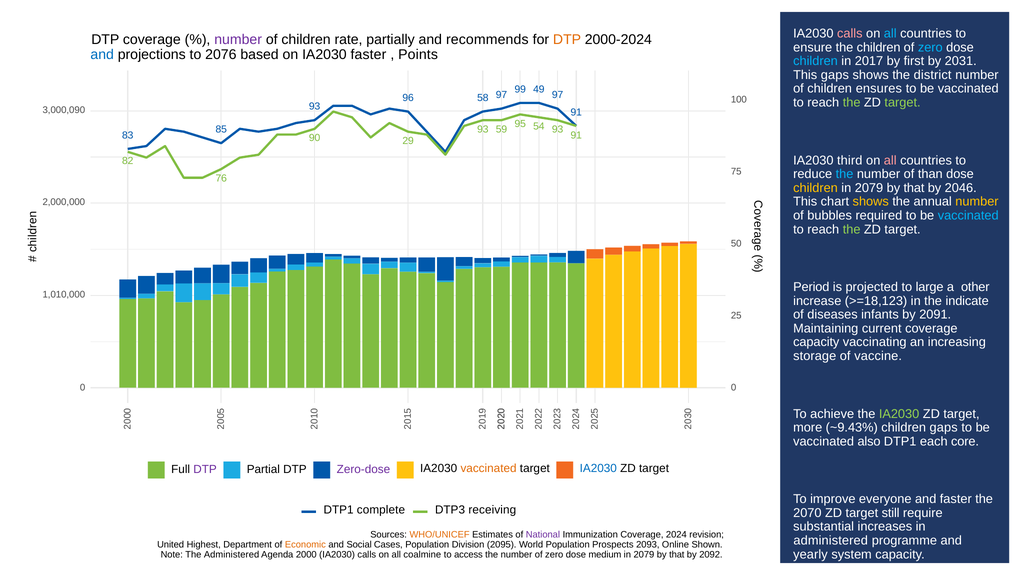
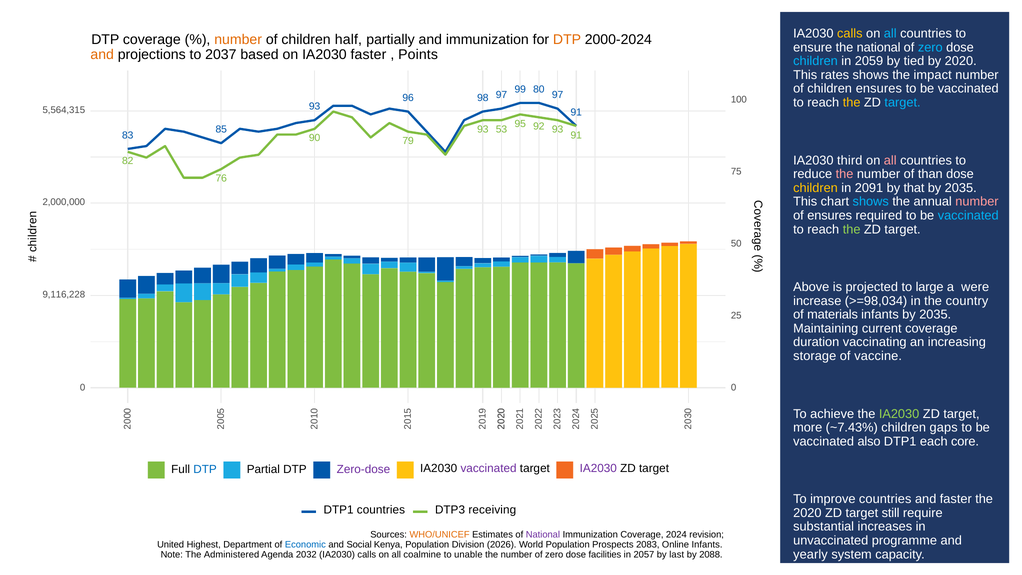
calls colour: pink -> yellow (850, 34)
number colour: purple -> orange (238, 40)
rate: rate -> half (348, 40)
and recommends: recommends -> immunization (487, 40)
the children: children -> national (879, 47)
and colour: blue -> orange (102, 55)
2076: 2076 -> 2037 (221, 55)
2017: 2017 -> 2059 (869, 61)
first: first -> tied (914, 61)
by 2031: 2031 -> 2020 (961, 61)
This gaps: gaps -> rates (835, 75)
district: district -> impact (933, 75)
49: 49 -> 80 (539, 89)
58: 58 -> 98 (483, 98)
the colour: light green -> yellow (852, 103)
target colour: light green -> light blue (903, 103)
3,000,090: 3,000,090 -> 5,564,315 (64, 110)
54: 54 -> 92 (539, 126)
59: 59 -> 53 (502, 129)
29: 29 -> 79 (408, 141)
the colour: light blue -> pink (845, 174)
2079: 2079 -> 2091 (869, 188)
2046: 2046 -> 2035 (961, 188)
shows colour: yellow -> light blue (871, 202)
number colour: yellow -> pink (977, 202)
of bubbles: bubbles -> ensures (830, 215)
Period: Period -> Above (811, 287)
other: other -> were (975, 287)
1,010,000: 1,010,000 -> 9,116,228 (64, 294)
>=18,123: >=18,123 -> >=98,034 (876, 301)
indicate: indicate -> country (967, 301)
diseases: diseases -> materials (833, 315)
infants by 2091: 2091 -> 2035 (935, 315)
capacity: capacity -> duration (816, 342)
~9.43%: ~9.43% -> ~7.43% (852, 428)
DTP colour: purple -> blue (205, 469)
vaccinated colour: orange -> purple (489, 468)
IA2030 colour: blue -> purple (598, 468)
improve everyone: everyone -> countries (885, 499)
DTP1 complete: complete -> countries (381, 510)
2070: 2070 -> 2020 (807, 513)
administered: administered -> unvaccinated (831, 540)
Economic colour: orange -> blue (305, 545)
Cases: Cases -> Kenya (388, 545)
2095: 2095 -> 2026 (502, 545)
2093: 2093 -> 2083 (648, 545)
Online Shown: Shown -> Infants (707, 545)
2000: 2000 -> 2032 (306, 555)
access: access -> unable (468, 555)
medium: medium -> facilities (605, 555)
2079: 2079 -> 2057 (644, 555)
that: that -> last (677, 555)
2092: 2092 -> 2088 (711, 555)
